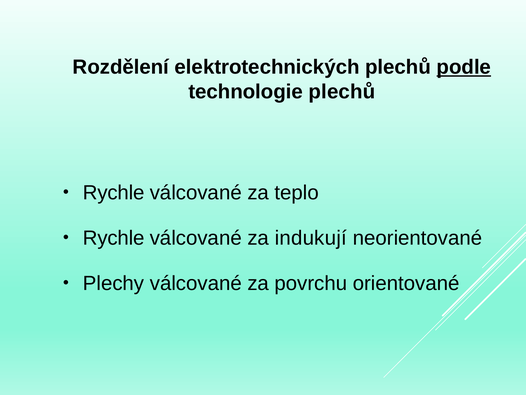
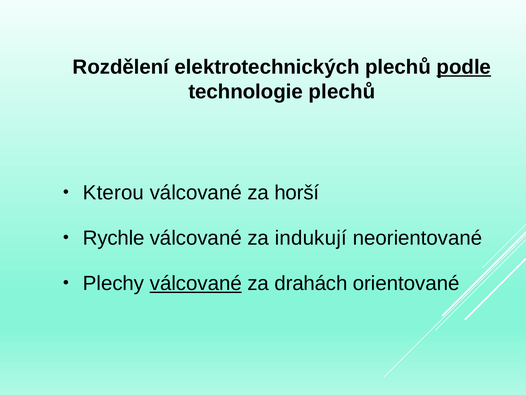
Rychle: Rychle -> Kterou (113, 193)
teplo: teplo -> horší (297, 193)
válcované underline: none -> present (196, 283)
povrchu: povrchu -> drahách (311, 283)
